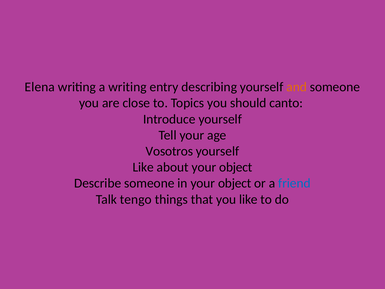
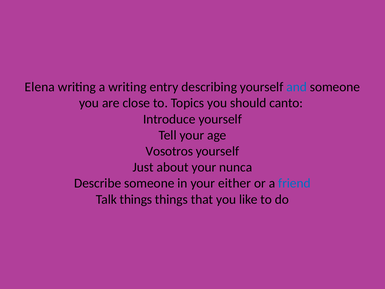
and colour: orange -> blue (297, 87)
Like: Like -> Just (143, 167)
about your object: object -> nunca (236, 167)
in your object: object -> either (235, 183)
Talk tengo: tengo -> things (136, 199)
